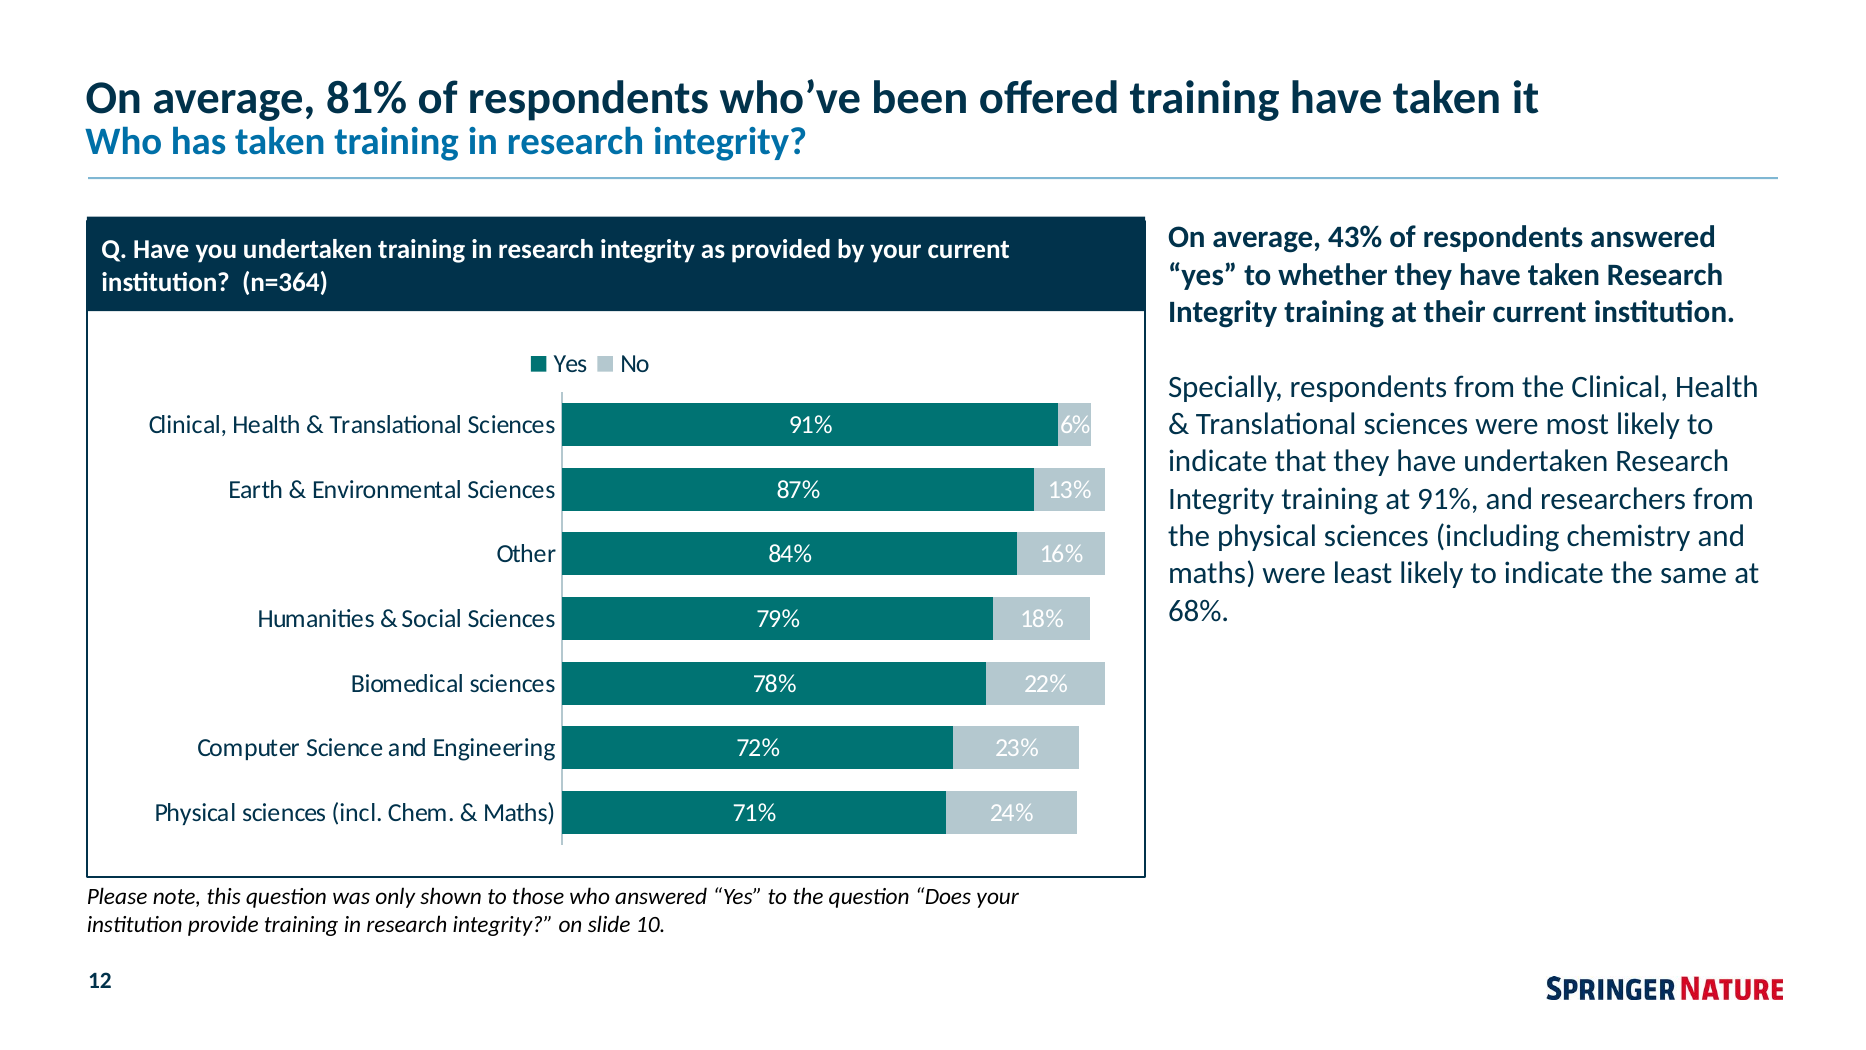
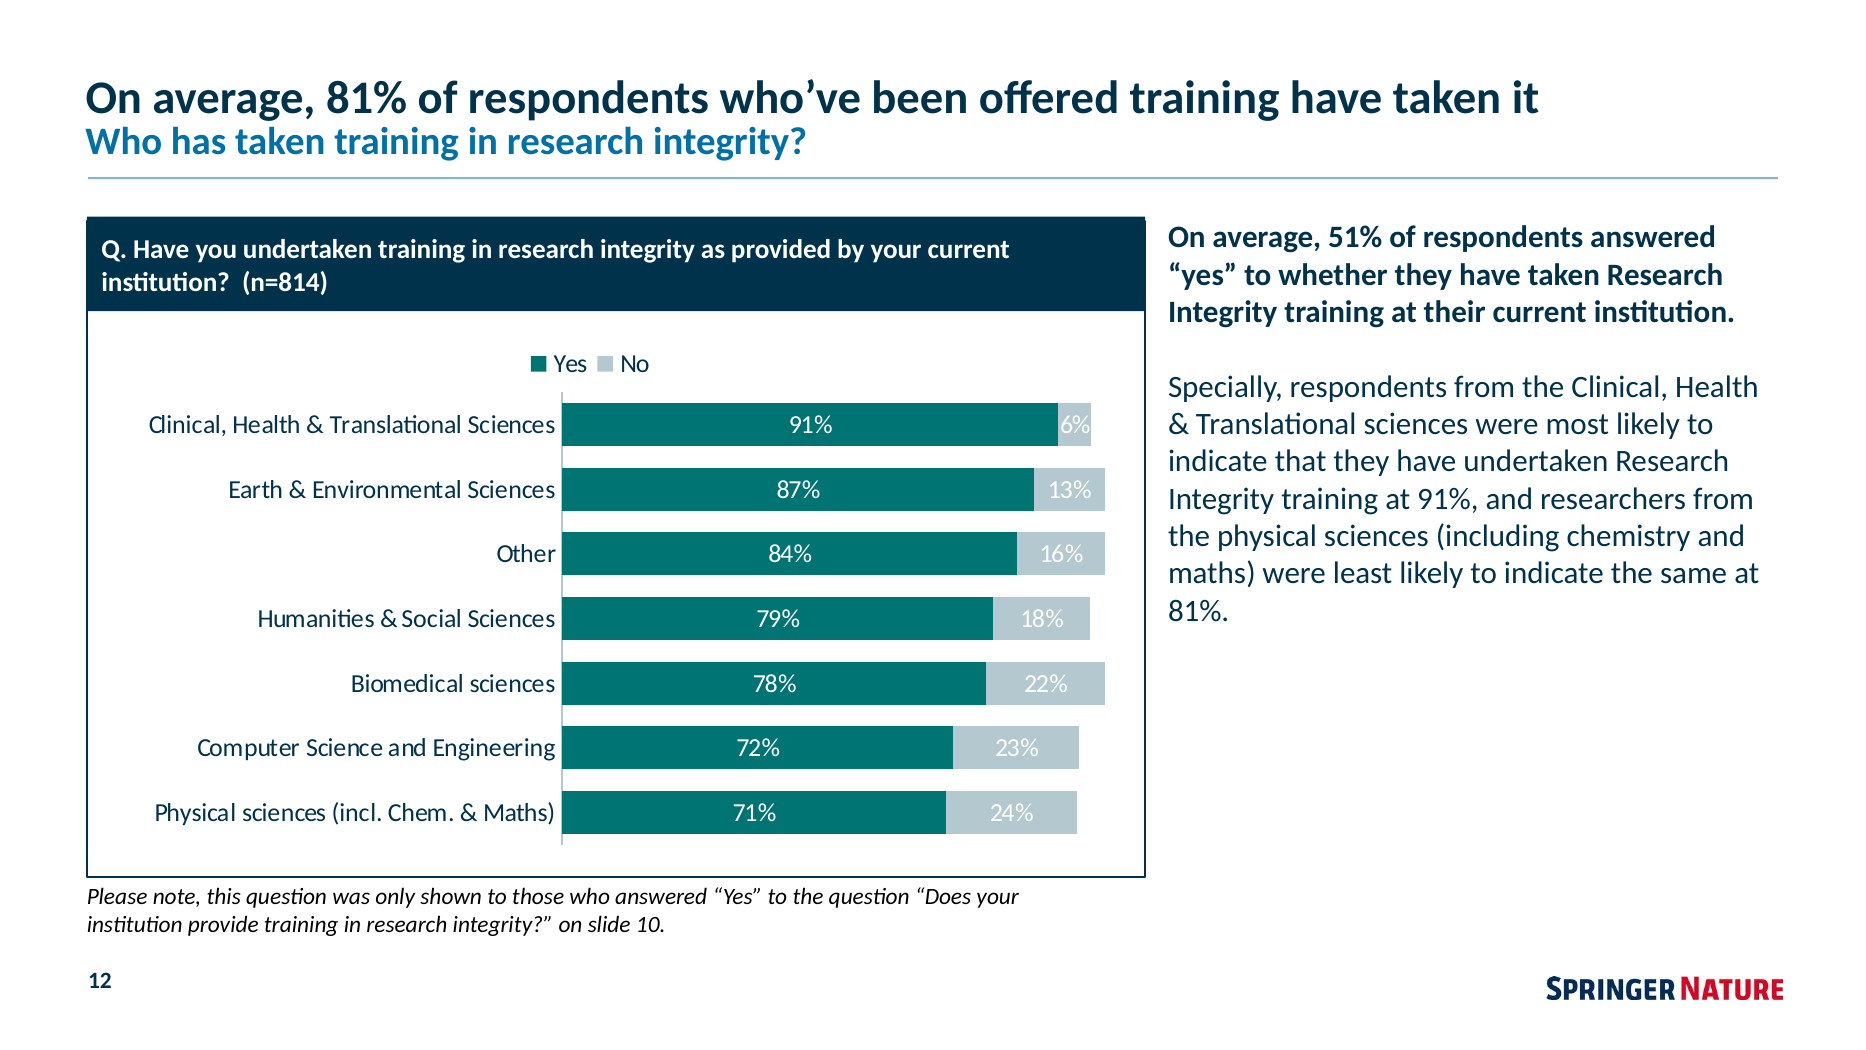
43%: 43% -> 51% (1355, 237)
n=364: n=364 -> n=814 (285, 282)
68%: 68% -> 81% (1199, 611)
